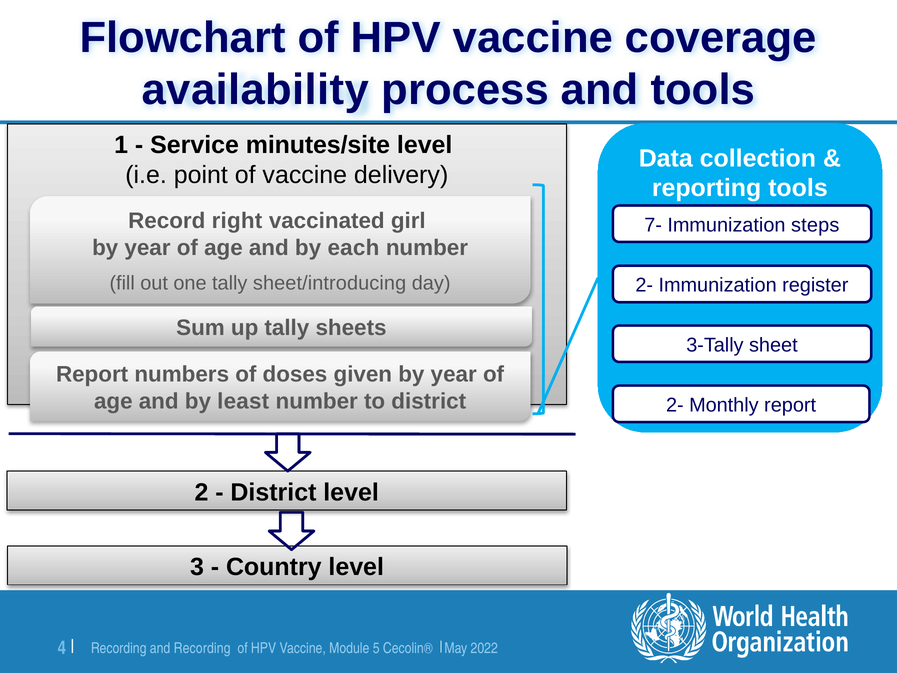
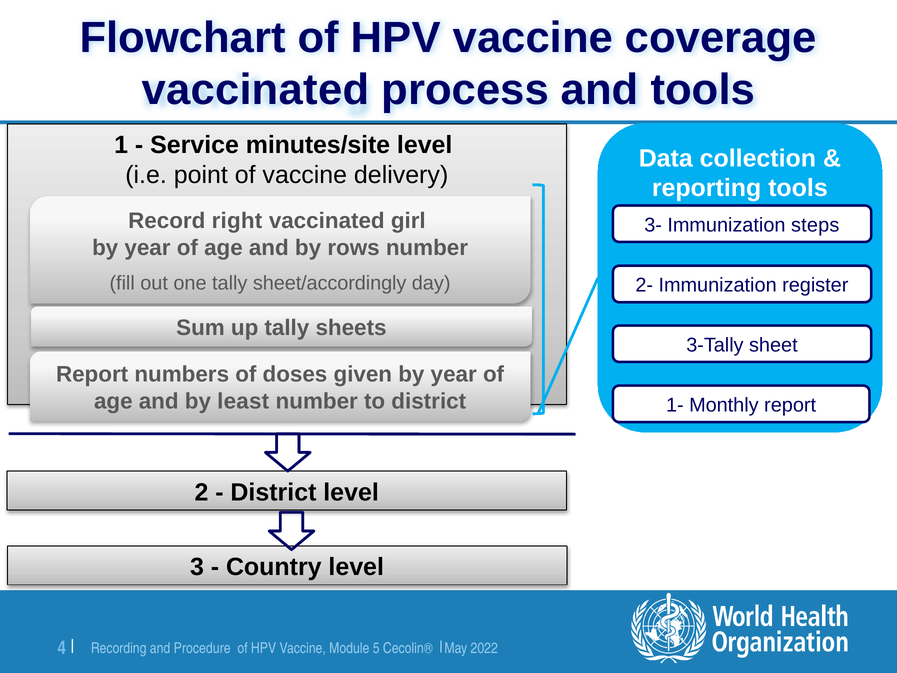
availability: availability -> vaccinated (255, 90)
7-: 7- -> 3- (653, 225)
each: each -> rows (354, 248)
sheet/introducing: sheet/introducing -> sheet/accordingly (330, 283)
2-: 2- -> 1- (675, 405)
and Recording: Recording -> Procedure (202, 648)
